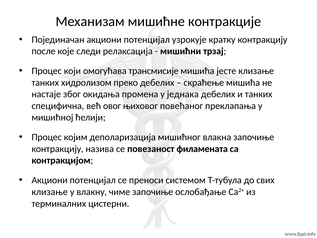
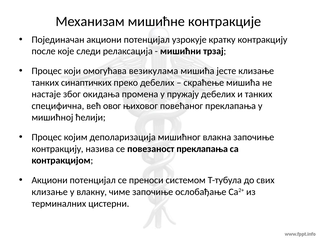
трансмисије: трансмисије -> везикулама (154, 71)
хидролизом: хидролизом -> синаптичких (86, 83)
једнака: једнака -> пружају (183, 94)
повезаност филамената: филамената -> преклапања (202, 149)
